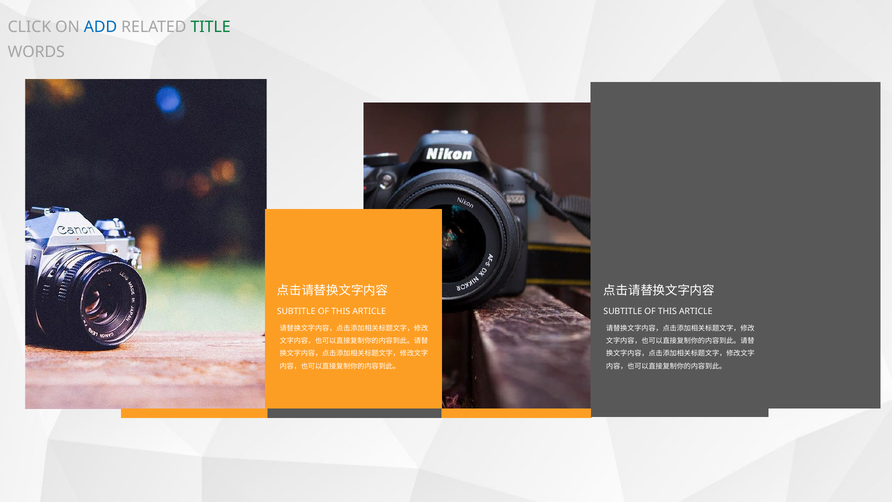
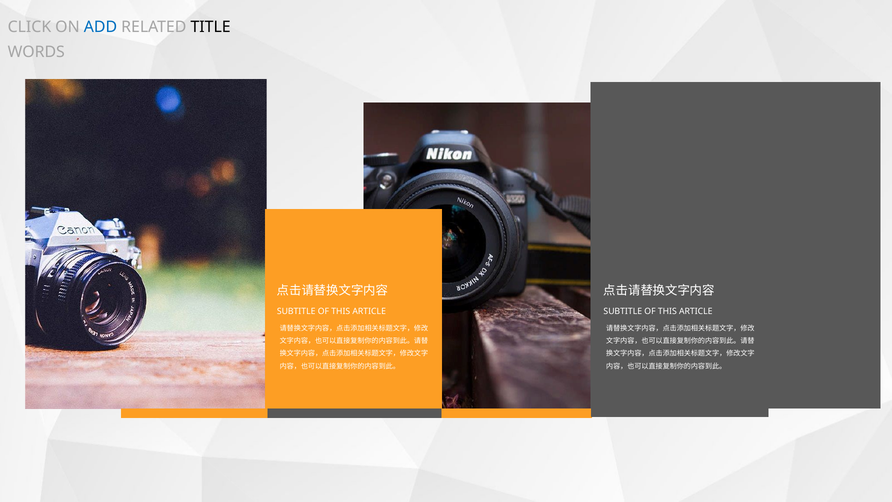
TITLE colour: green -> black (211, 27)
